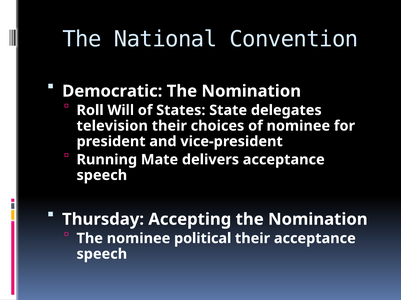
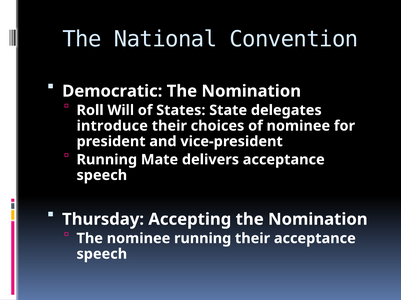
television: television -> introduce (112, 126)
nominee political: political -> running (203, 239)
